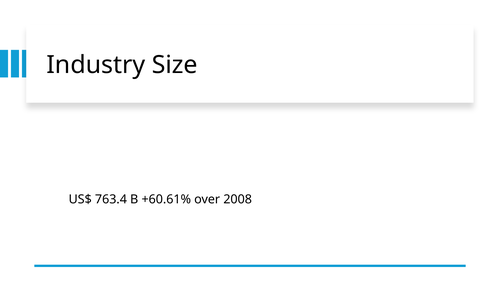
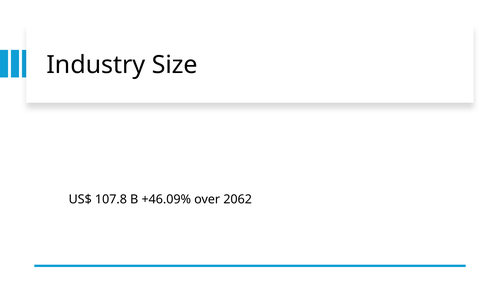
763.4: 763.4 -> 107.8 (111, 199)
+60.61%: +60.61% -> +46.09% (166, 199)
2008: 2008 -> 2062 (238, 199)
